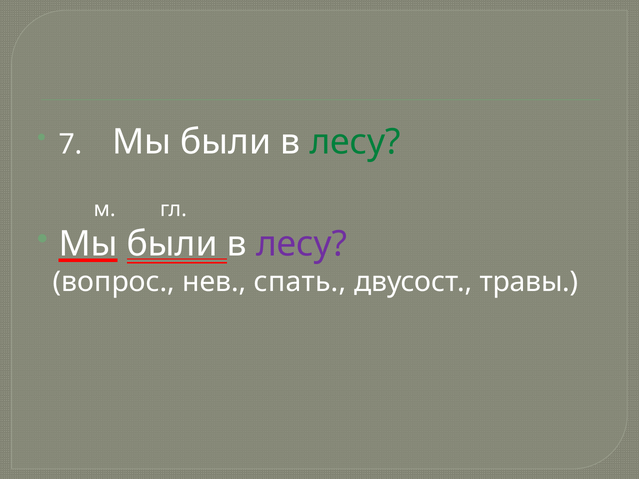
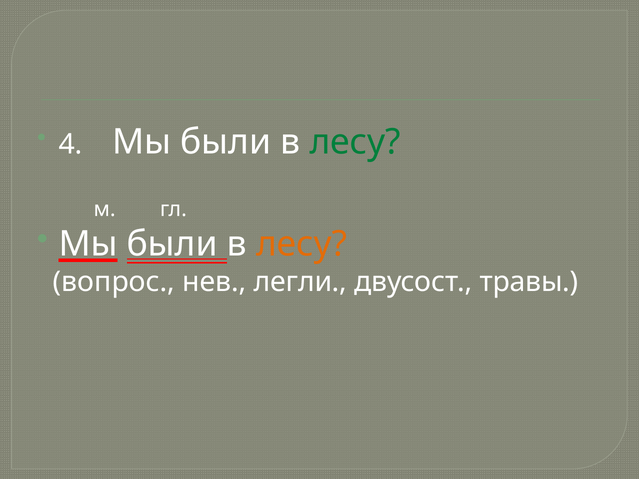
7: 7 -> 4 (71, 144)
лесу colour: purple -> orange (302, 244)
спать: спать -> легли (300, 282)
